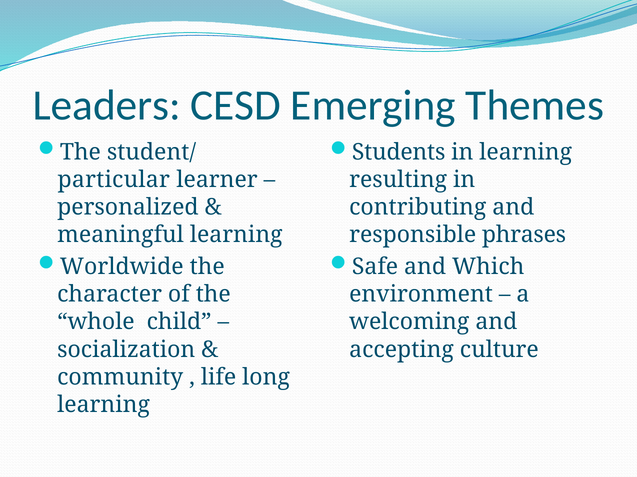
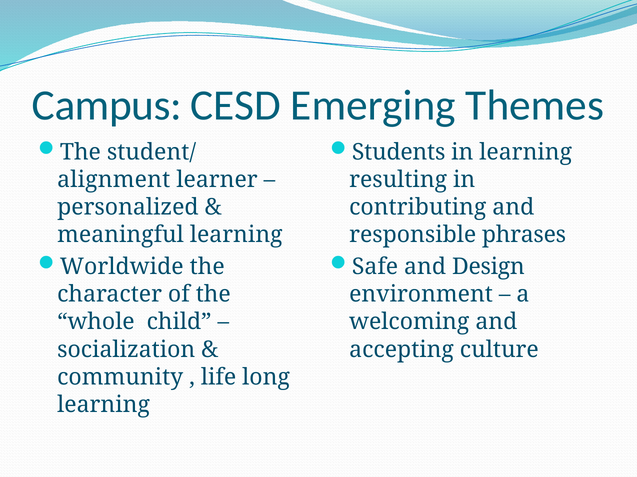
Leaders: Leaders -> Campus (107, 106)
particular: particular -> alignment (114, 180)
Which: Which -> Design (488, 267)
